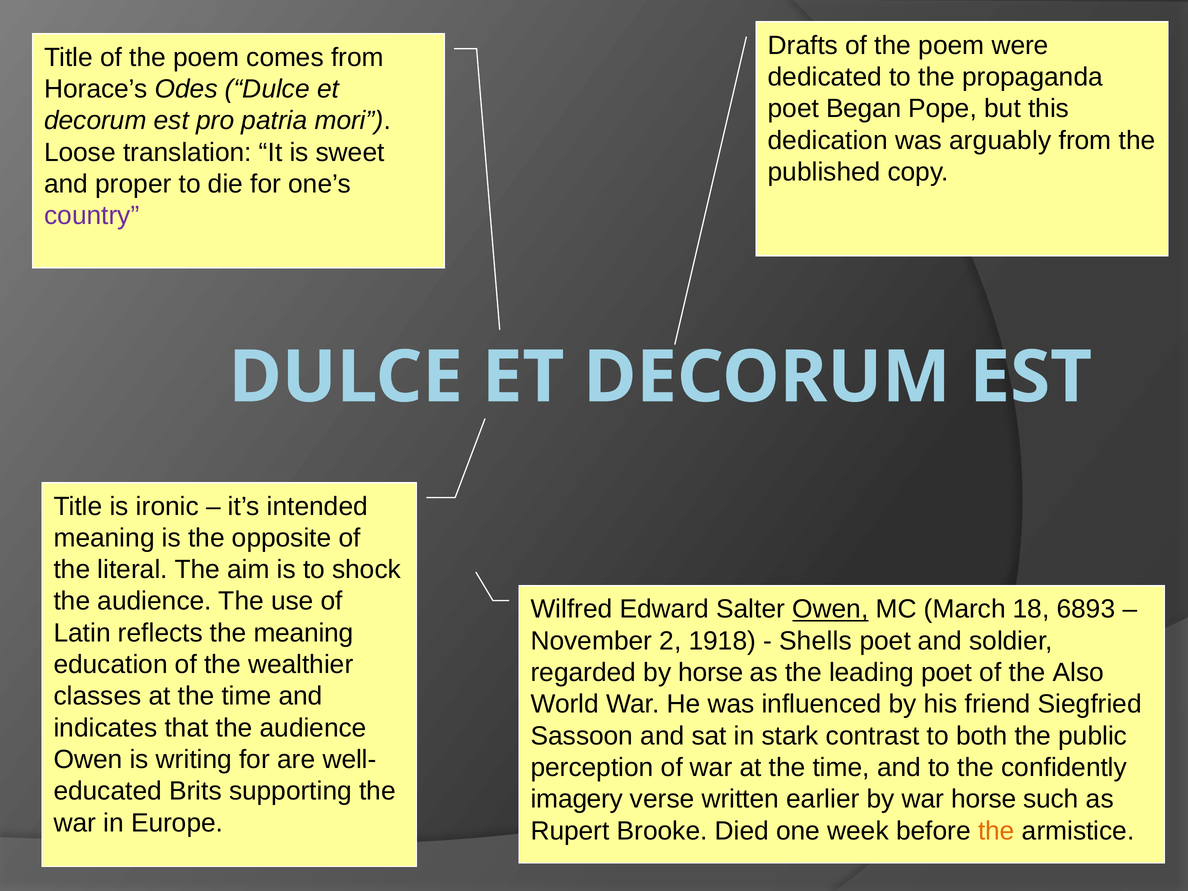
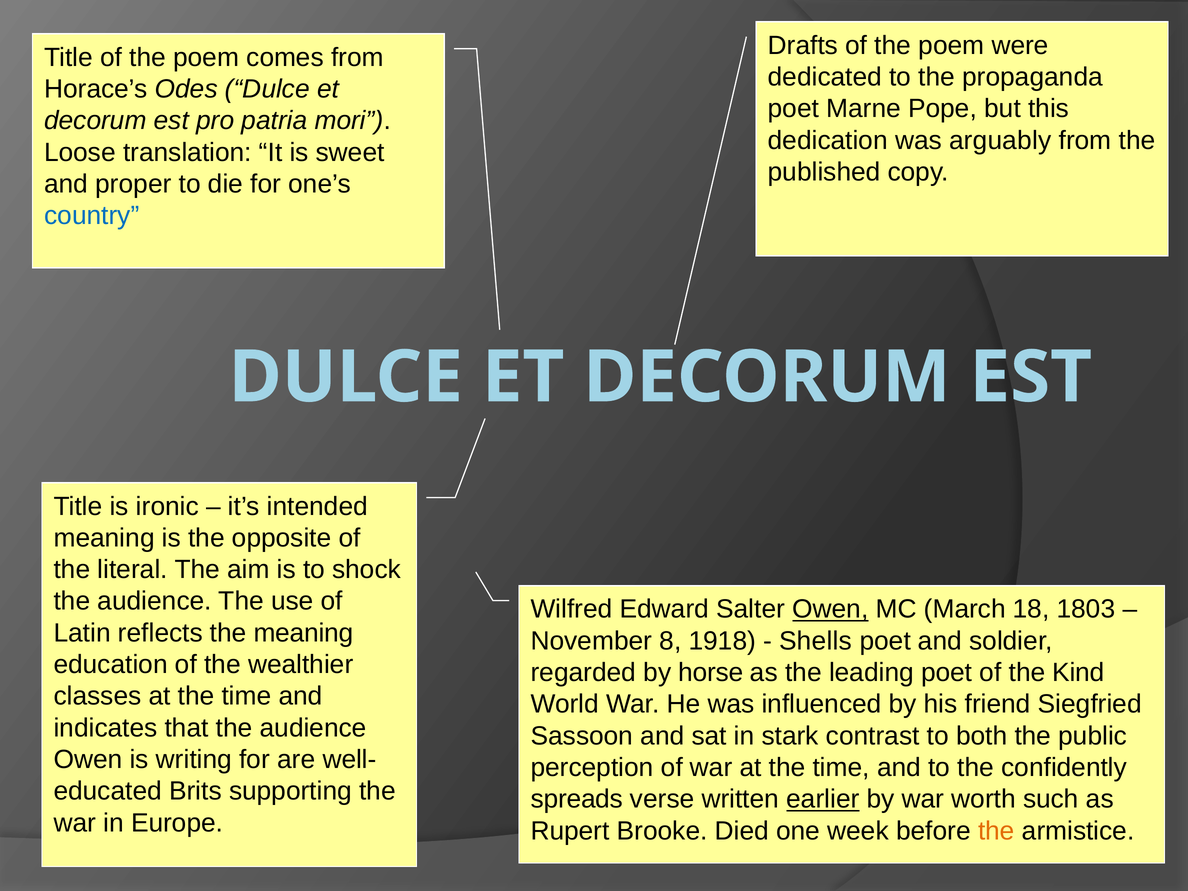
Began: Began -> Marne (864, 109)
country colour: purple -> blue (92, 216)
6893: 6893 -> 1803 (1086, 609)
2: 2 -> 8 (670, 641)
Also: Also -> Kind (1078, 673)
imagery: imagery -> spreads (577, 799)
earlier underline: none -> present (823, 799)
war horse: horse -> worth (984, 799)
